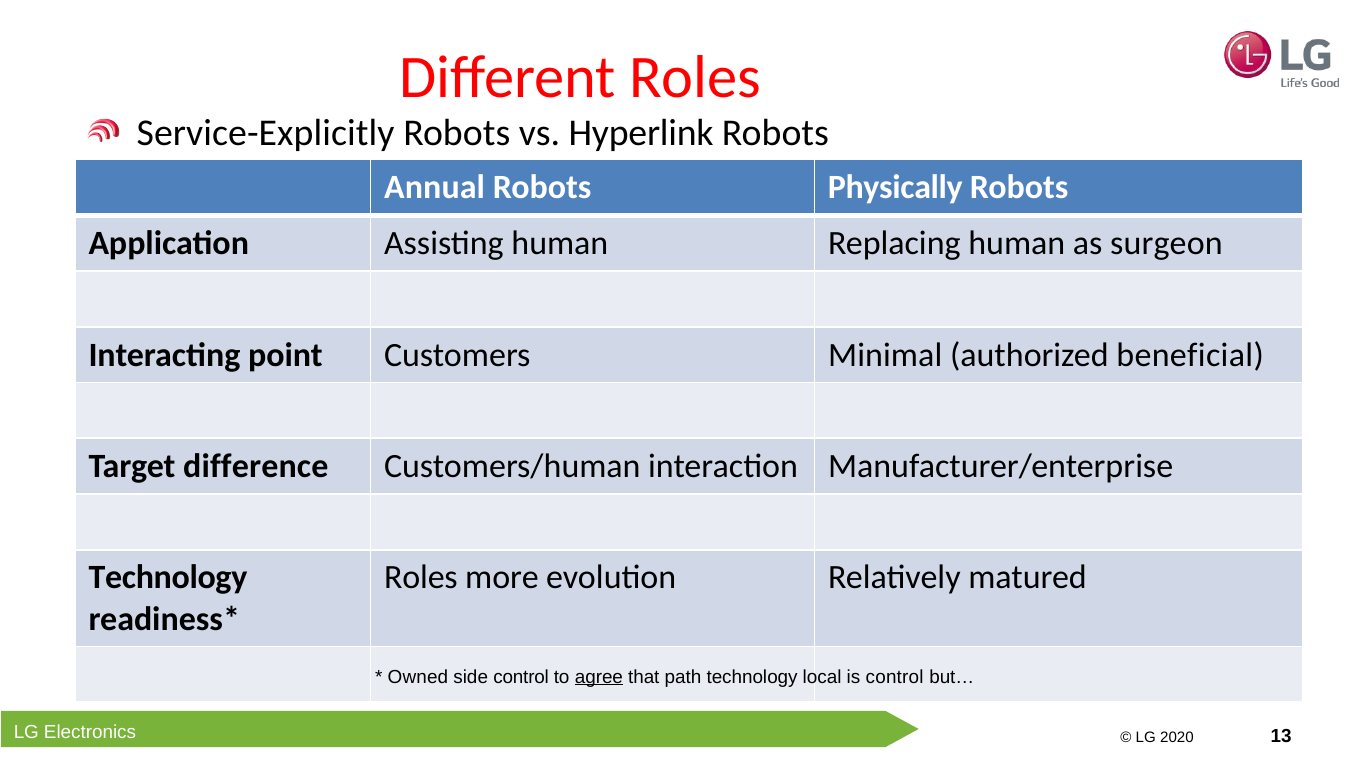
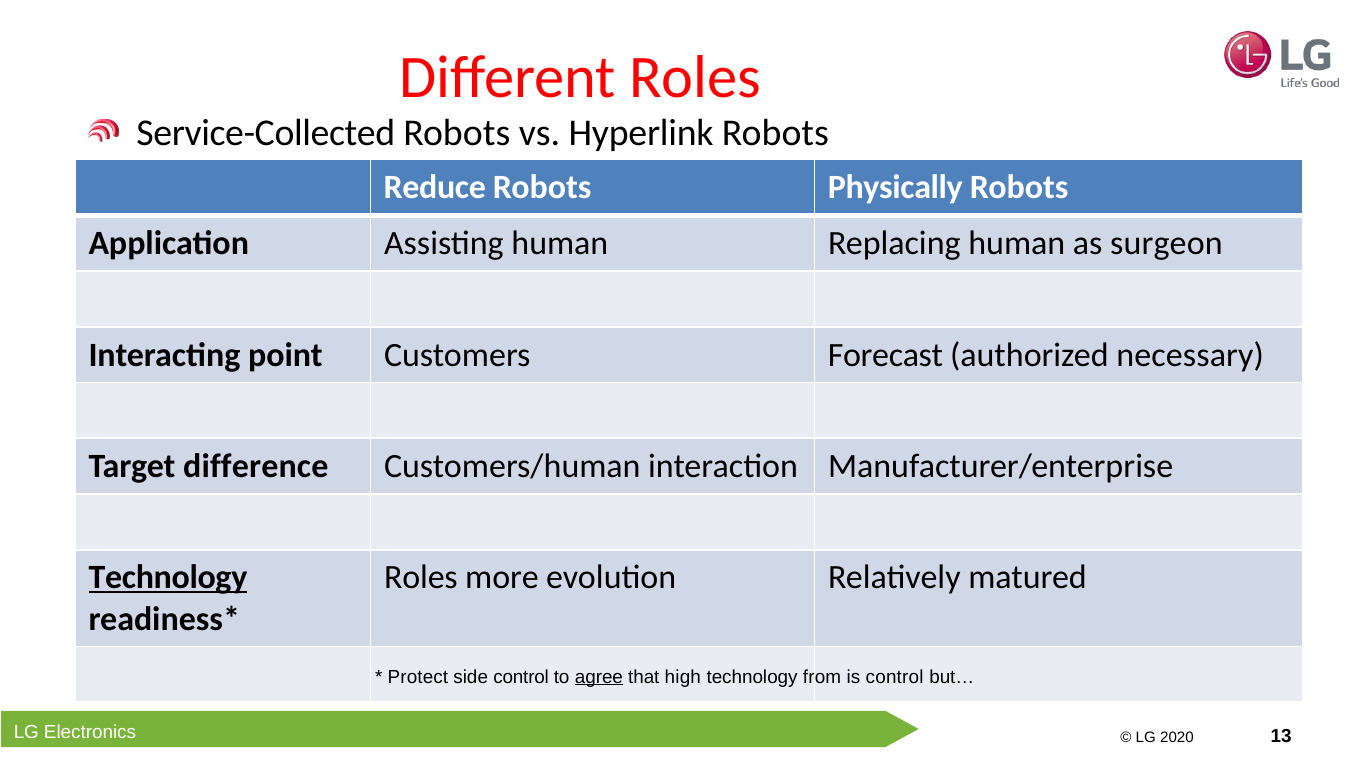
Service-Explicitly: Service-Explicitly -> Service-Collected (266, 133)
Annual: Annual -> Reduce (435, 188)
Minimal: Minimal -> Forecast (885, 355)
beneficial: beneficial -> necessary (1190, 355)
Technology underline: none -> present (168, 578)
Owned: Owned -> Protect (418, 677)
path: path -> high (683, 677)
local: local -> from (822, 677)
